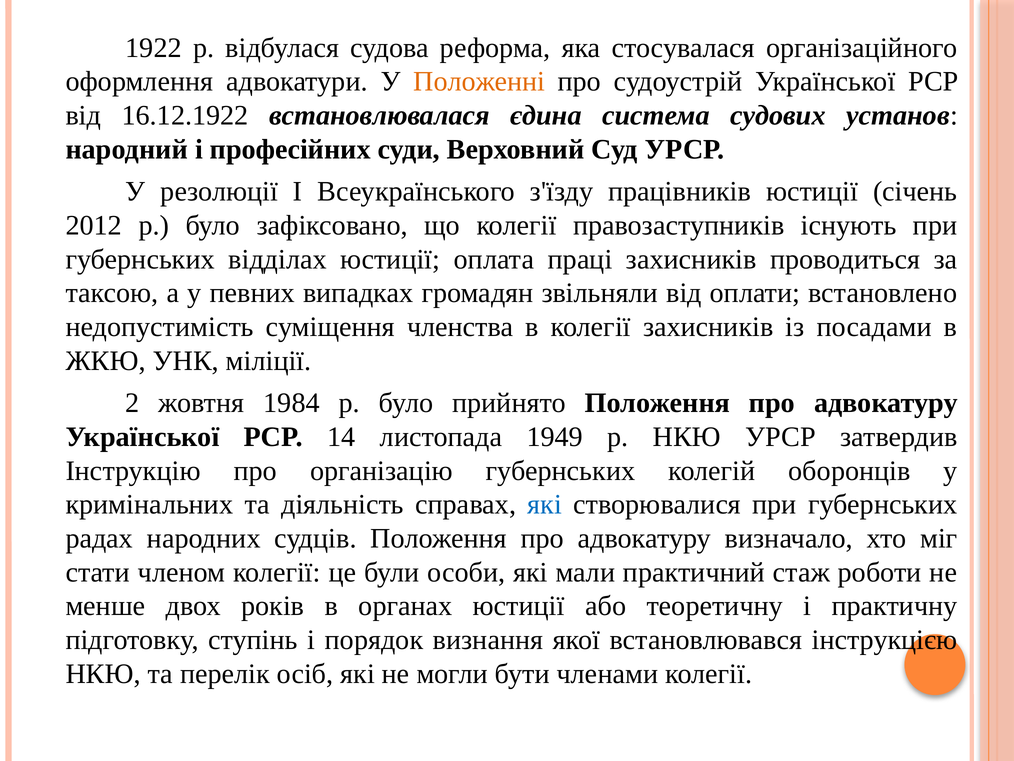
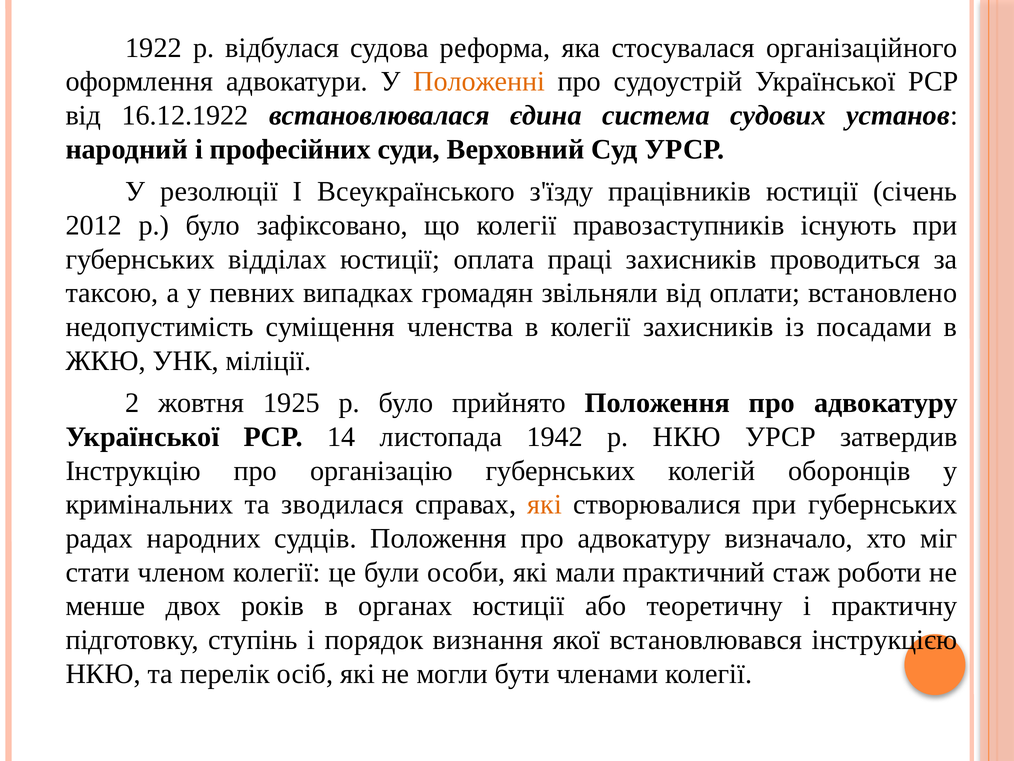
1984: 1984 -> 1925 (292, 403)
1949: 1949 -> 1942 (555, 437)
діяльність: діяльність -> зводилася (342, 504)
які colour: blue -> orange (545, 504)
